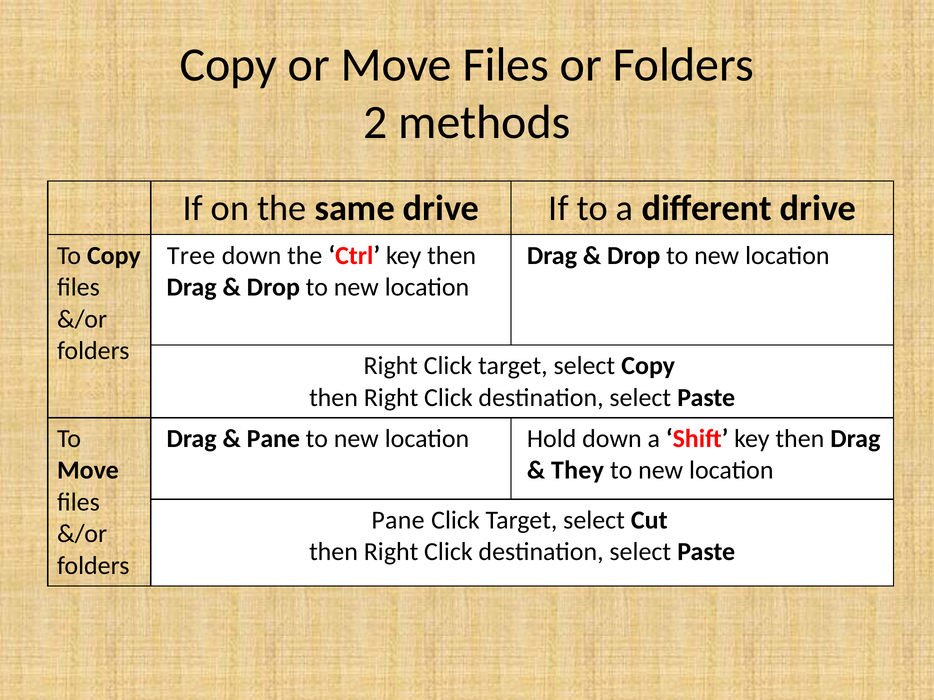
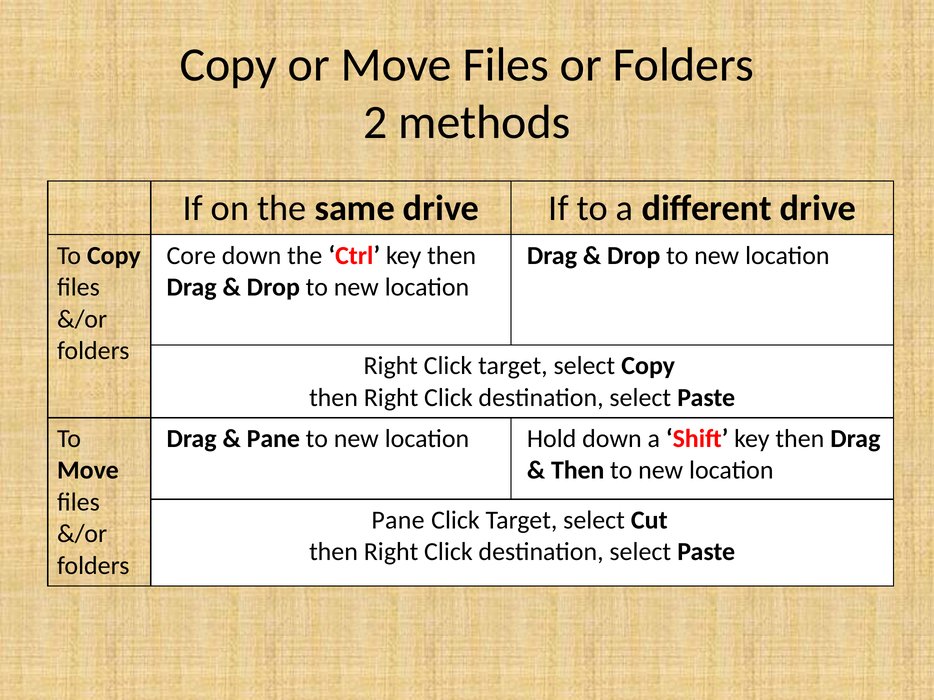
Tree: Tree -> Core (191, 256)
They: They -> Then (578, 471)
